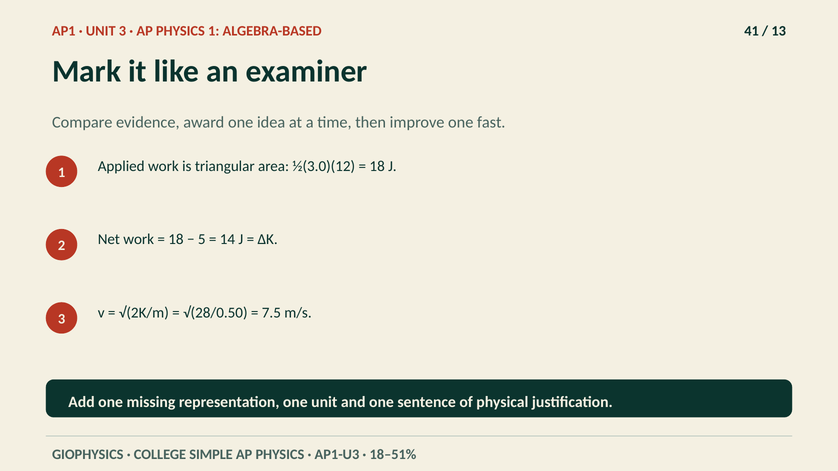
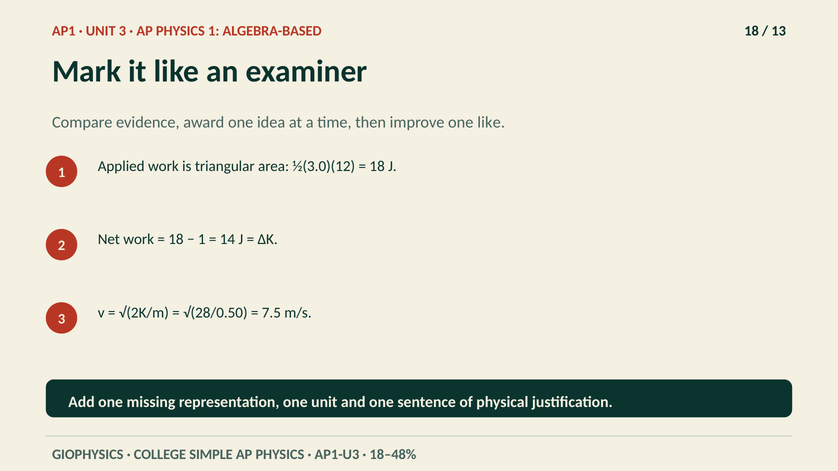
ALGEBRA-BASED 41: 41 -> 18 (752, 31)
one fast: fast -> like (491, 123)
5: 5 -> 1 (202, 240)
18–51%: 18–51% -> 18–48% (393, 455)
